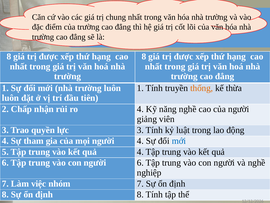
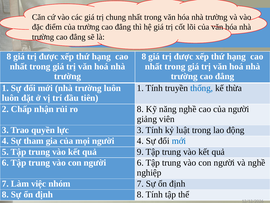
thống colour: orange -> blue (202, 88)
ro 4: 4 -> 8 (140, 109)
quả 4: 4 -> 9 (140, 151)
